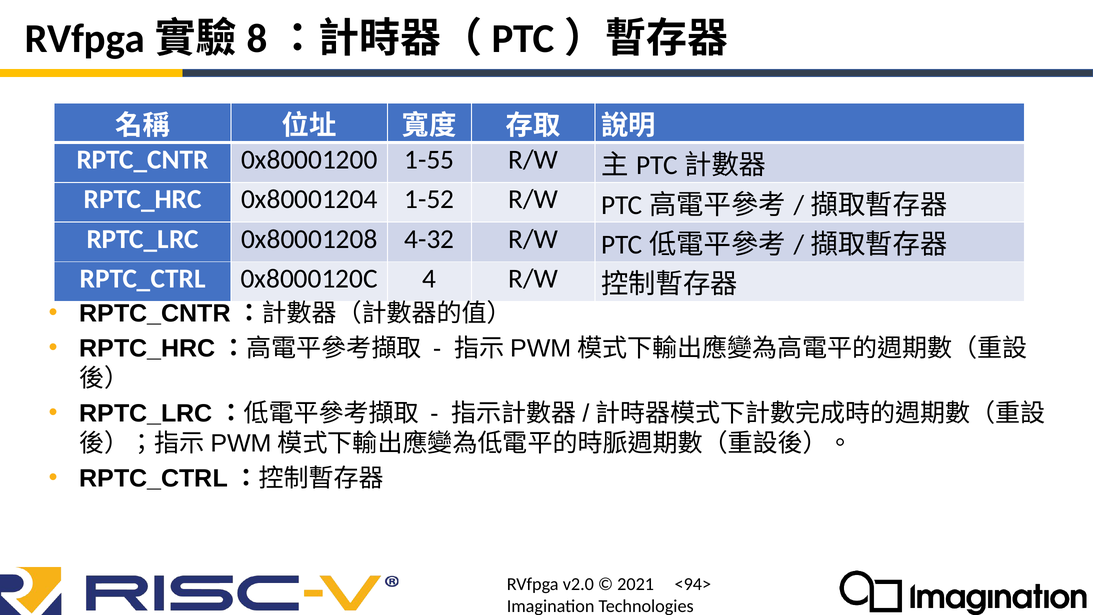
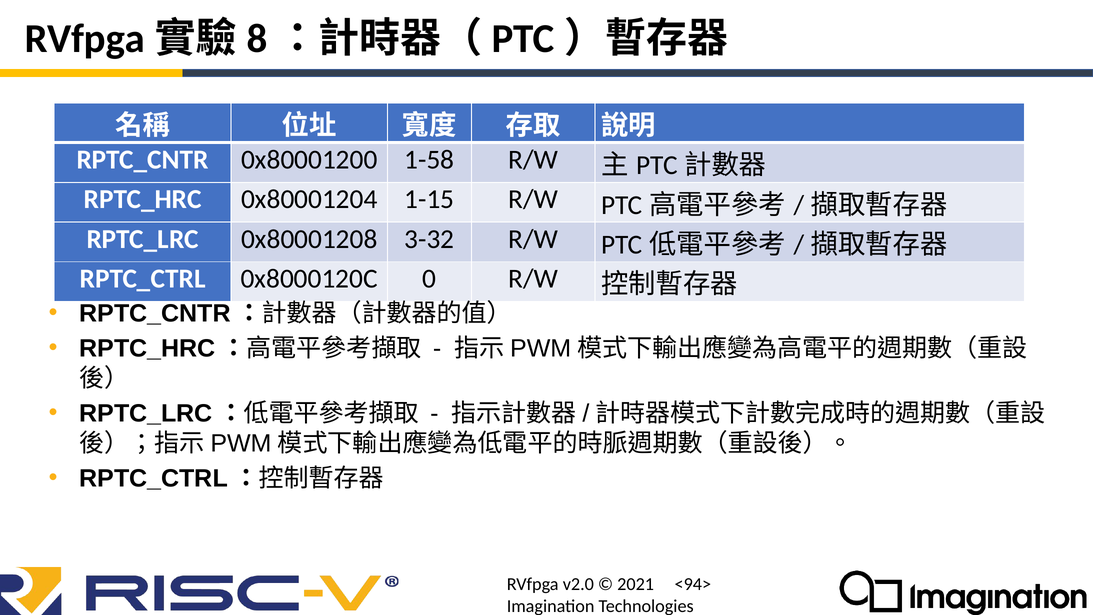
1-55: 1-55 -> 1-58 (429, 160)
1-52: 1-52 -> 1-15 (429, 199)
4-32: 4-32 -> 3-32 (429, 239)
4: 4 -> 0 (429, 279)
